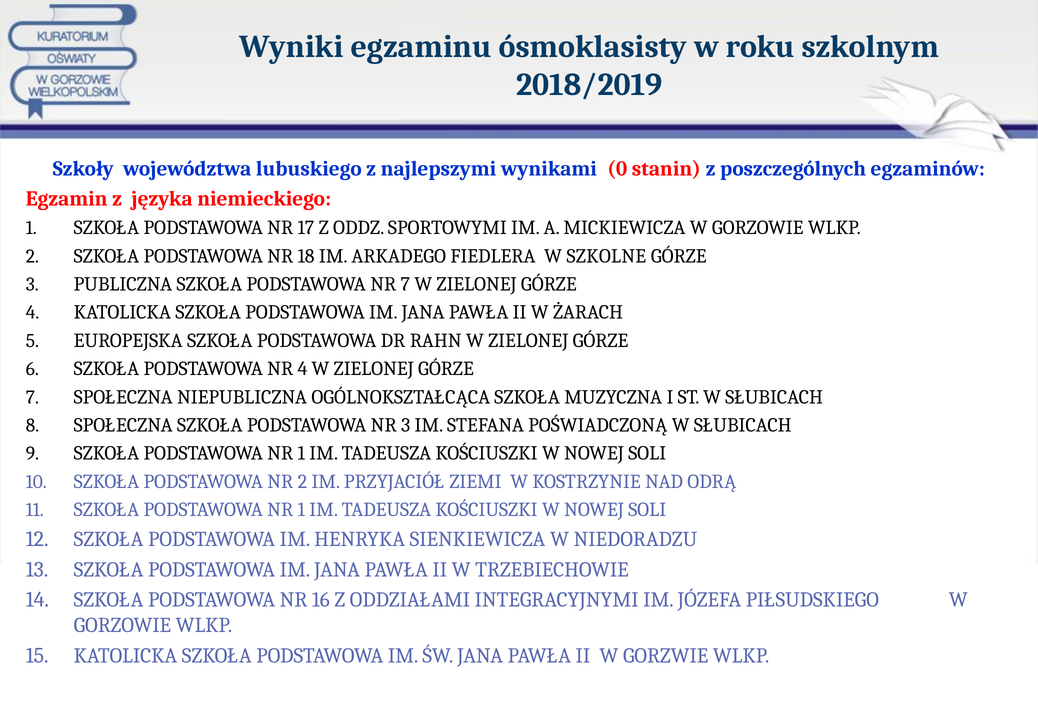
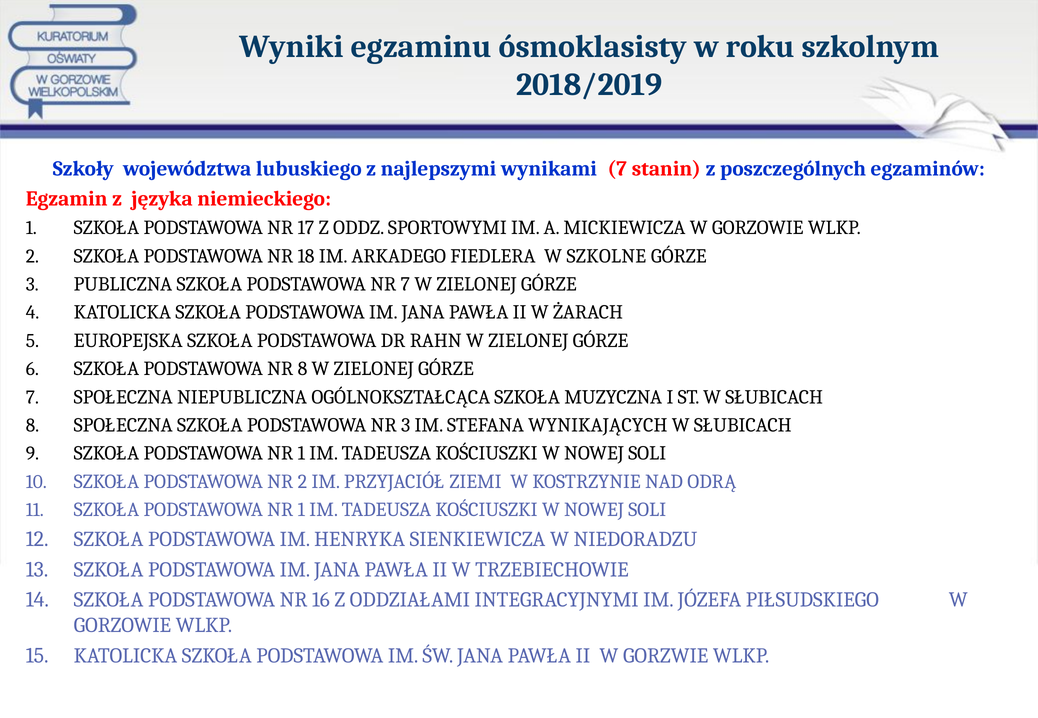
wynikami 0: 0 -> 7 (617, 169)
NR 4: 4 -> 8 (303, 369)
POŚWIADCZONĄ: POŚWIADCZONĄ -> WYNIKAJĄCYCH (598, 426)
